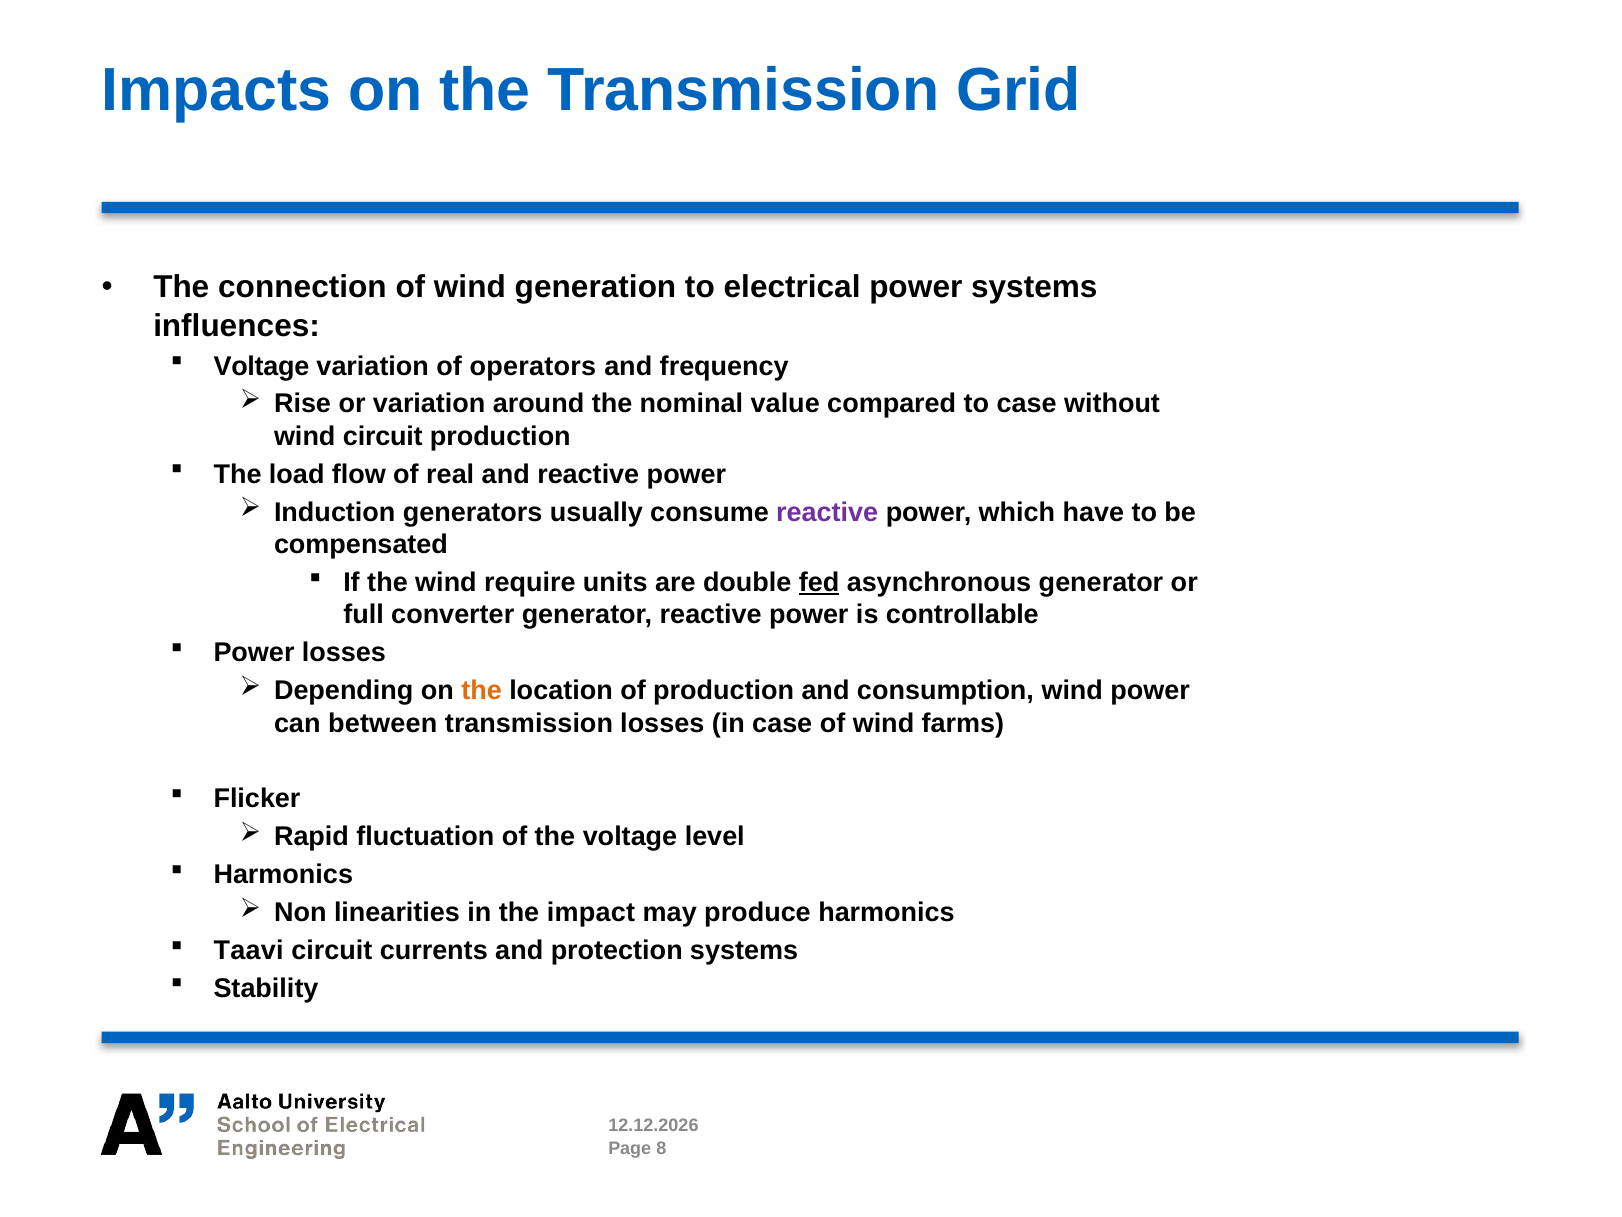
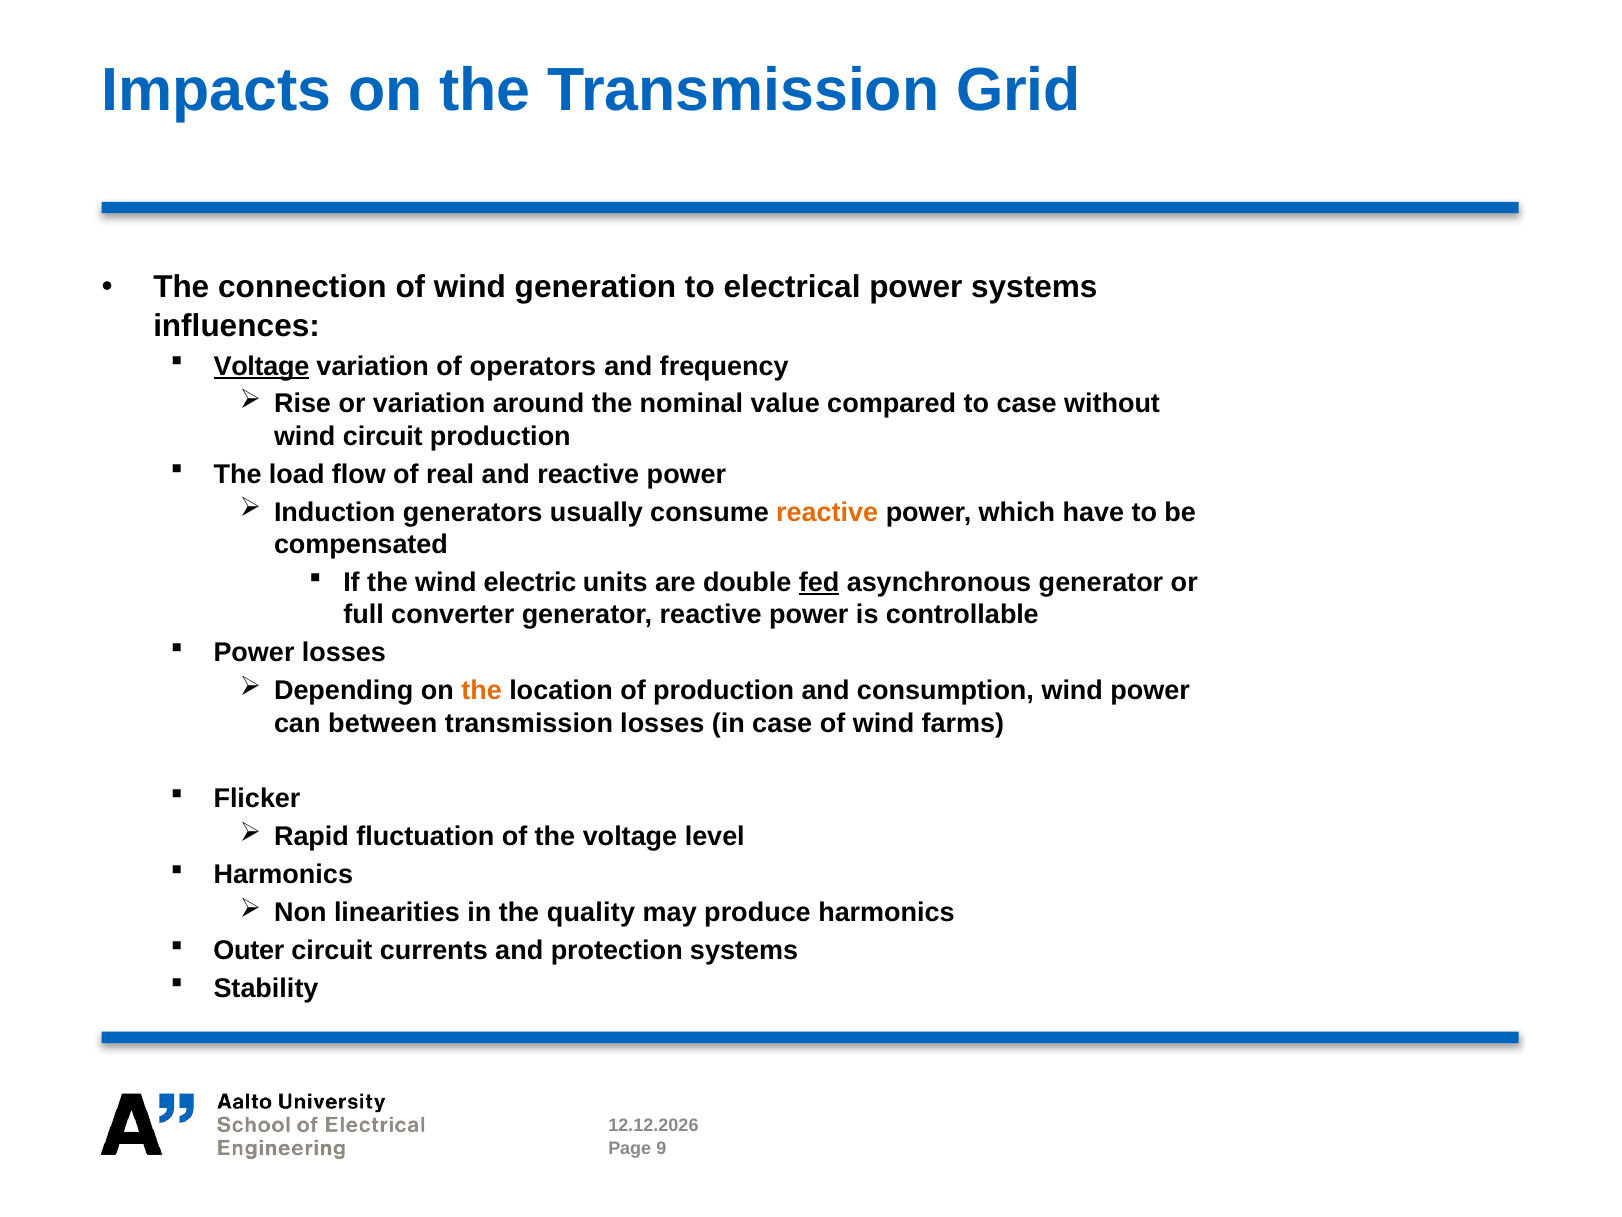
Voltage underline: none -> present (261, 366)
reactive colour: purple -> orange (827, 512)
require: require -> electric (530, 582)
impact: impact -> quality (591, 912)
Taavi: Taavi -> Outer (249, 950)
8: 8 -> 9 (661, 1148)
